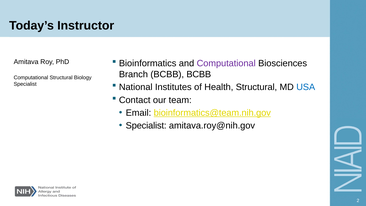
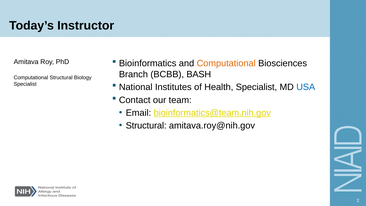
Computational colour: purple -> orange (226, 63)
BCBB BCBB: BCBB -> BASH (199, 74)
Health Structural: Structural -> Specialist (256, 87)
Specialist: Specialist -> Structural (146, 126)
